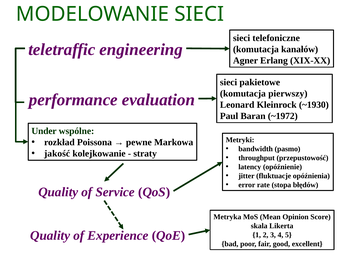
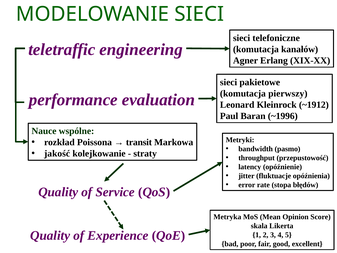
~1930: ~1930 -> ~1912 (314, 105)
~1972: ~1972 -> ~1996 (283, 116)
Under: Under -> Nauce (44, 131)
pewne: pewne -> transit (139, 142)
